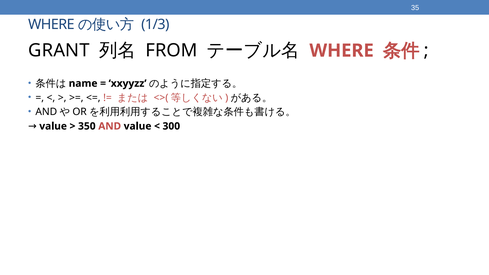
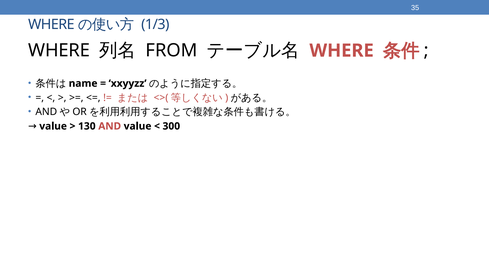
GRANT: GRANT -> WHERE (59, 51)
350: 350 -> 130 (87, 126)
